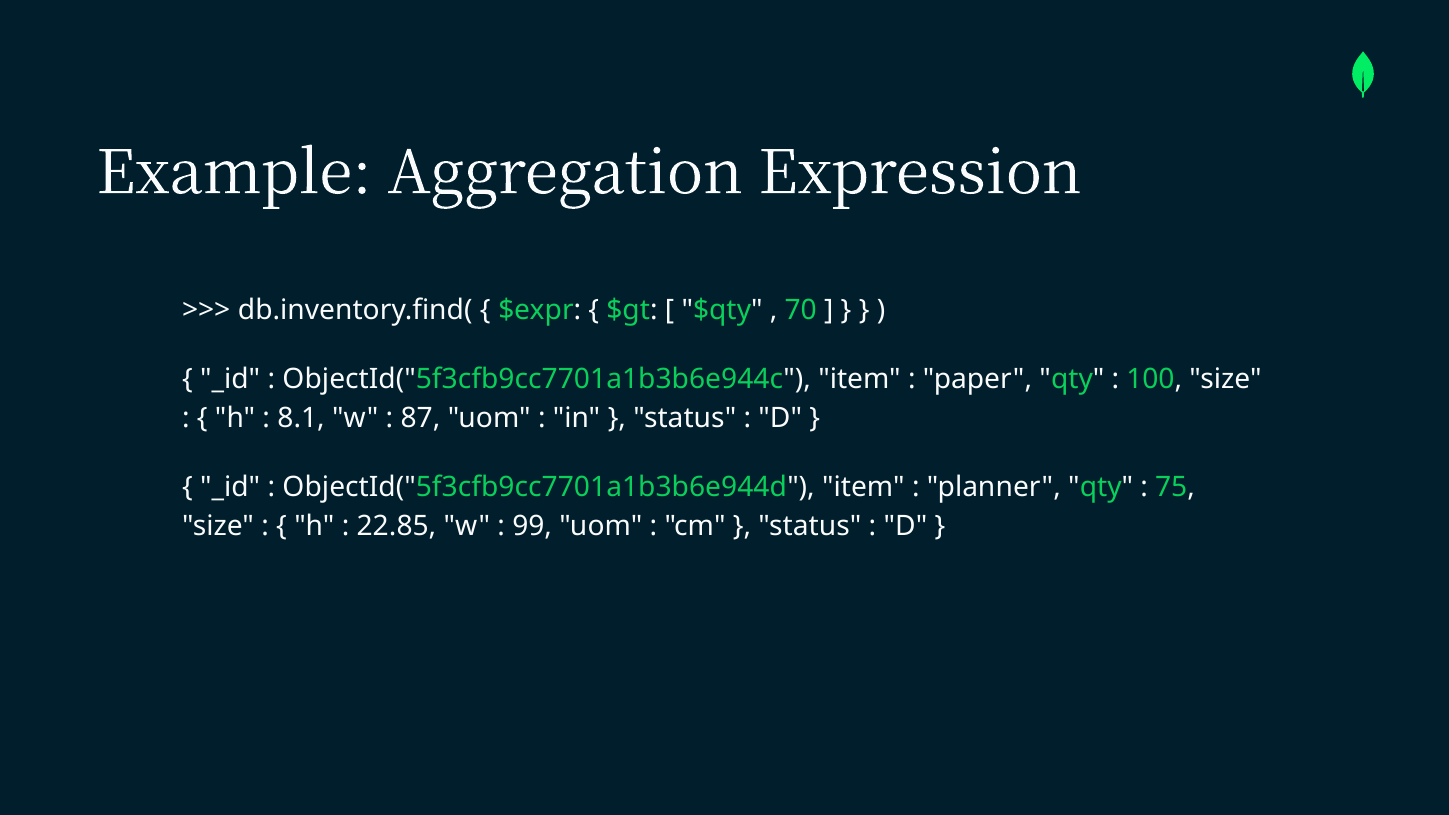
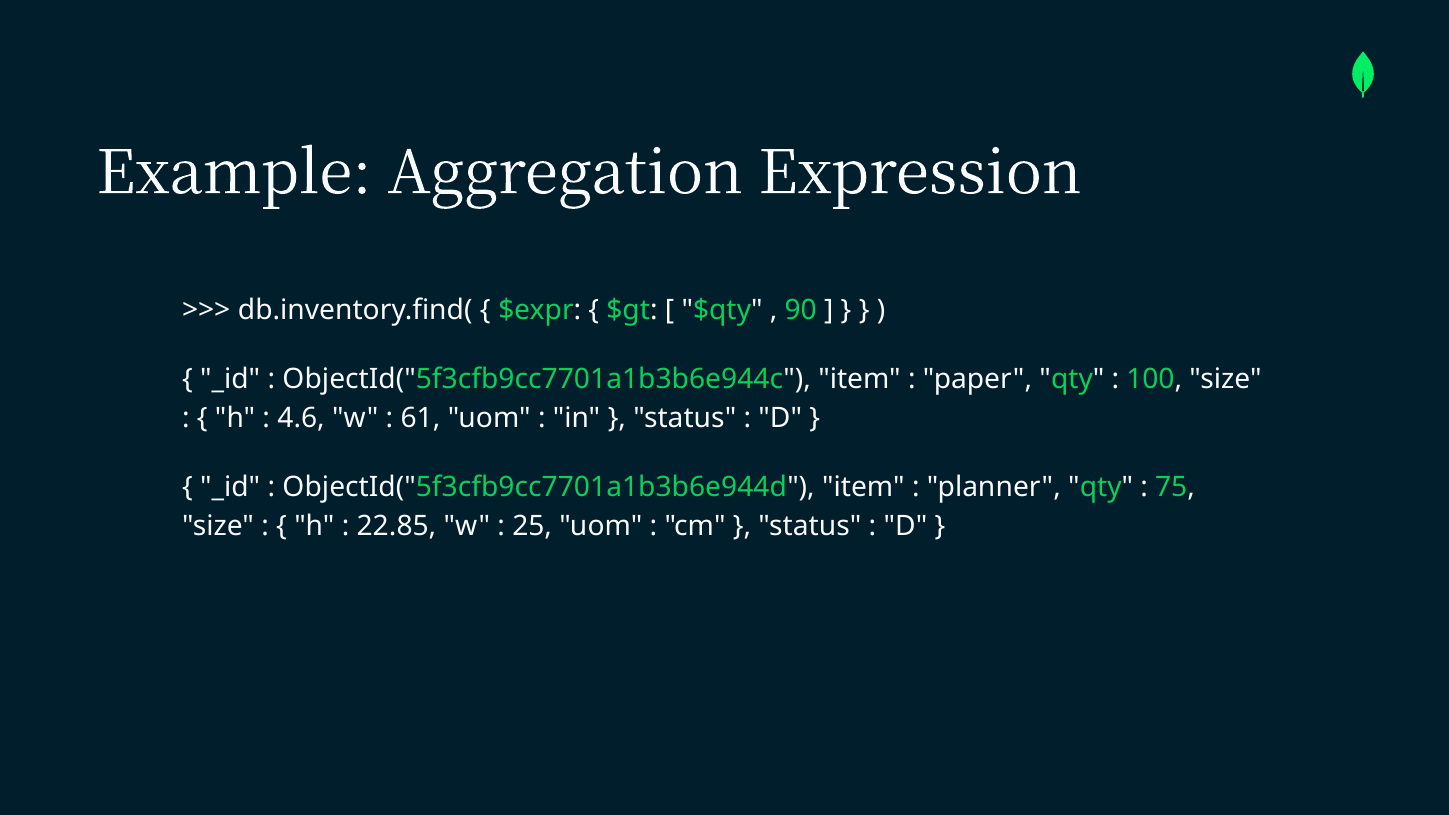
70: 70 -> 90 (801, 310)
8.1: 8.1 -> 4.6 (301, 418)
87: 87 -> 61 (421, 418)
99: 99 -> 25 (532, 526)
